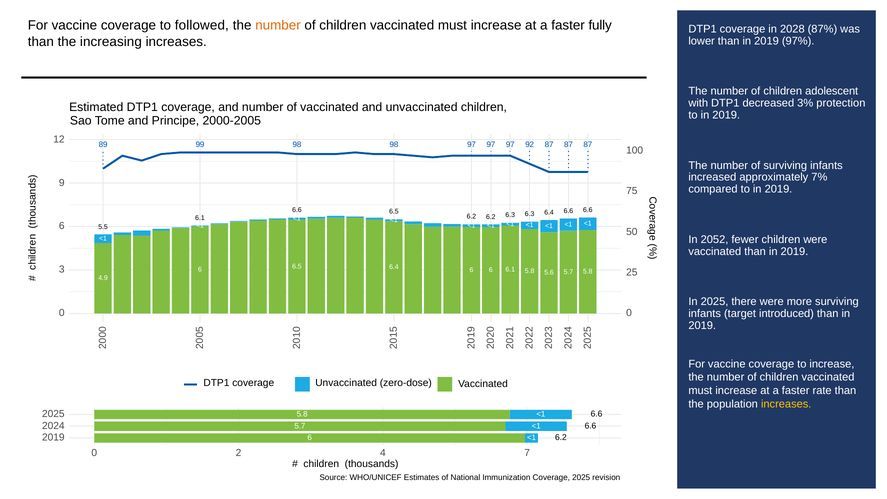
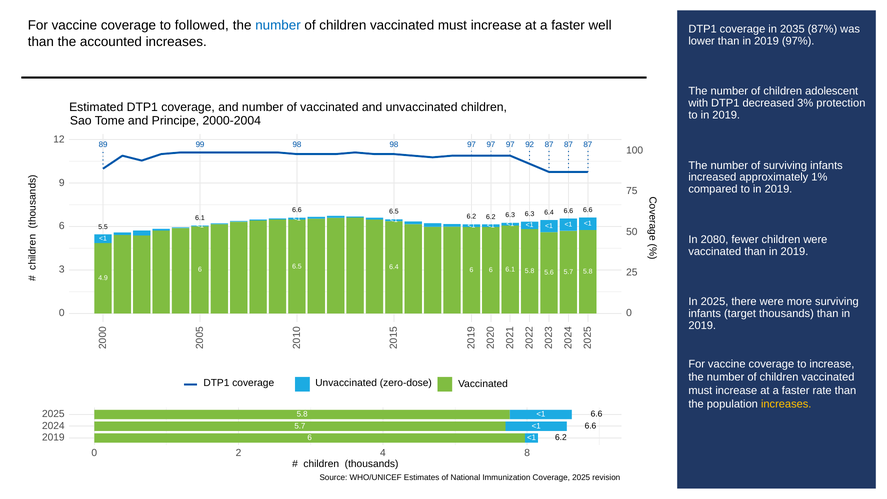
number colour: orange -> blue (278, 26)
fully: fully -> well (600, 26)
2028: 2028 -> 2035 (792, 29)
increasing: increasing -> accounted (111, 42)
2000-2005: 2000-2005 -> 2000-2004 (232, 120)
7%: 7% -> 1% (819, 177)
2052: 2052 -> 2080 (715, 239)
target introduced: introduced -> thousands (786, 313)
7: 7 -> 8 (527, 453)
